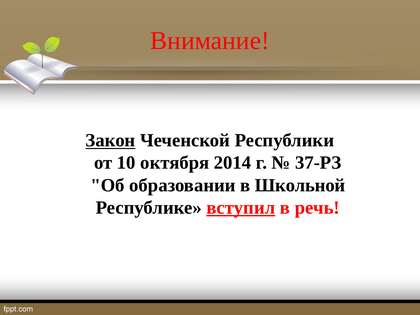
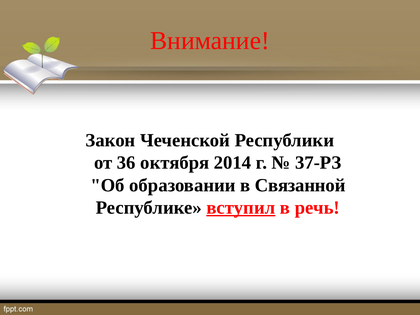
Закон underline: present -> none (111, 140)
10: 10 -> 36 (126, 163)
Школьной: Школьной -> Связанной (300, 185)
